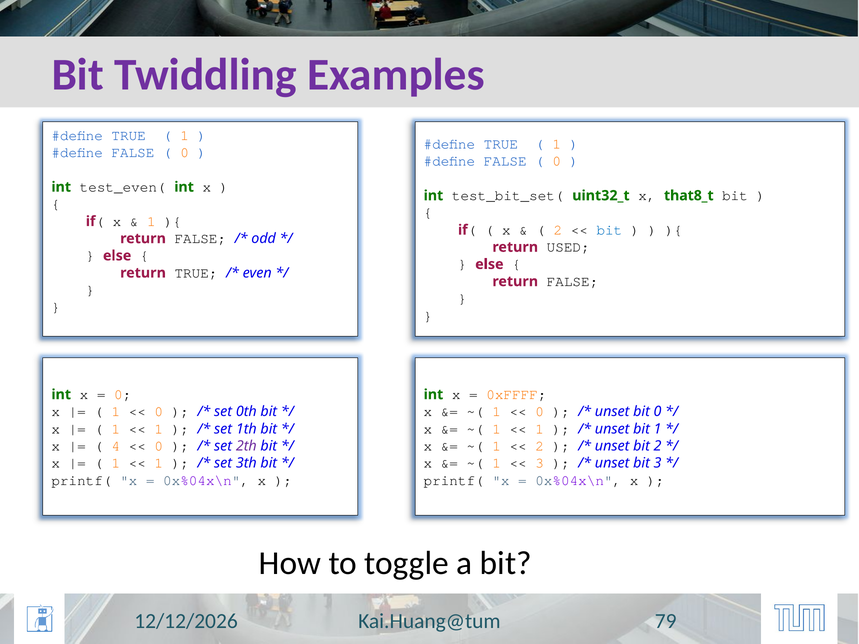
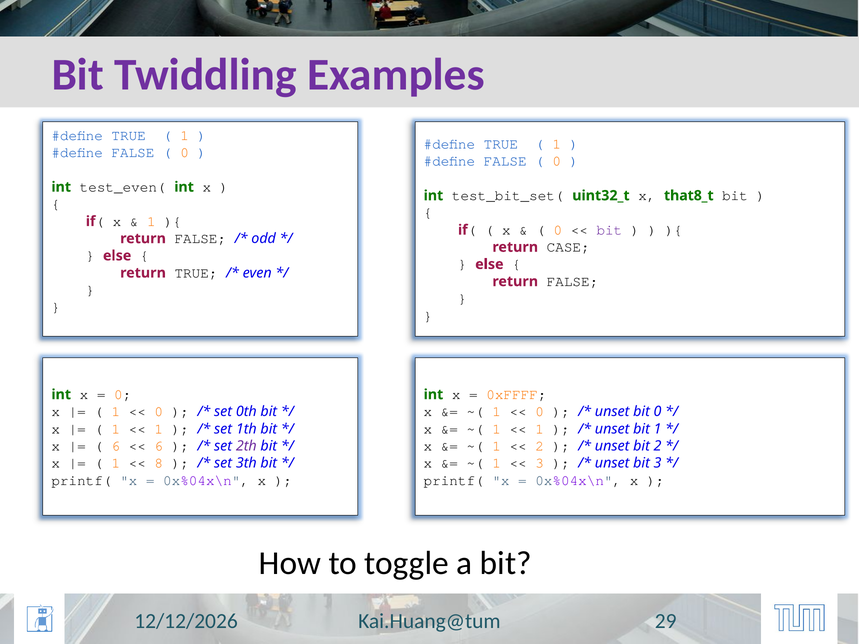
2: 2 -> 0 (558, 230)
bit colour: blue -> purple (609, 230)
USED: USED -> CASE (568, 247)
4: 4 -> 6 (116, 446)
0: 0 -> 6 (159, 446)
1: 1 -> 8 (159, 463)
79: 79 -> 29 (666, 621)
